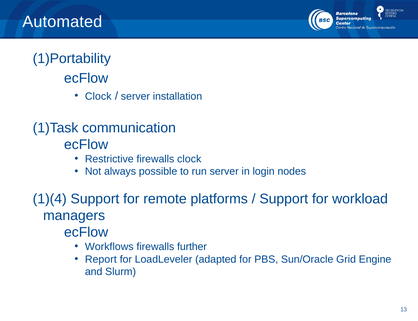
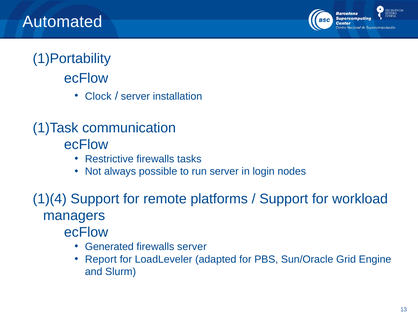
firewalls clock: clock -> tasks (189, 159)
Workflows: Workflows -> Generated (109, 247)
firewalls further: further -> server (192, 247)
